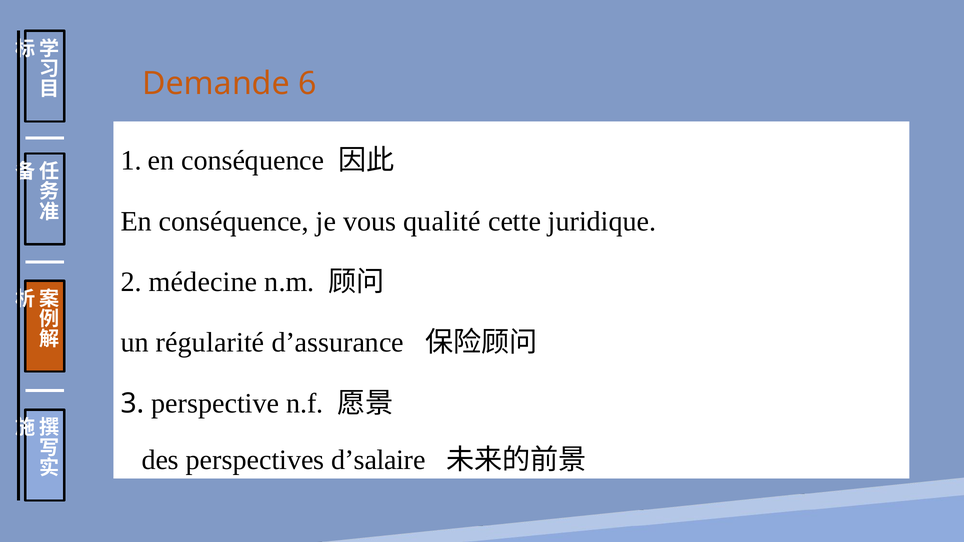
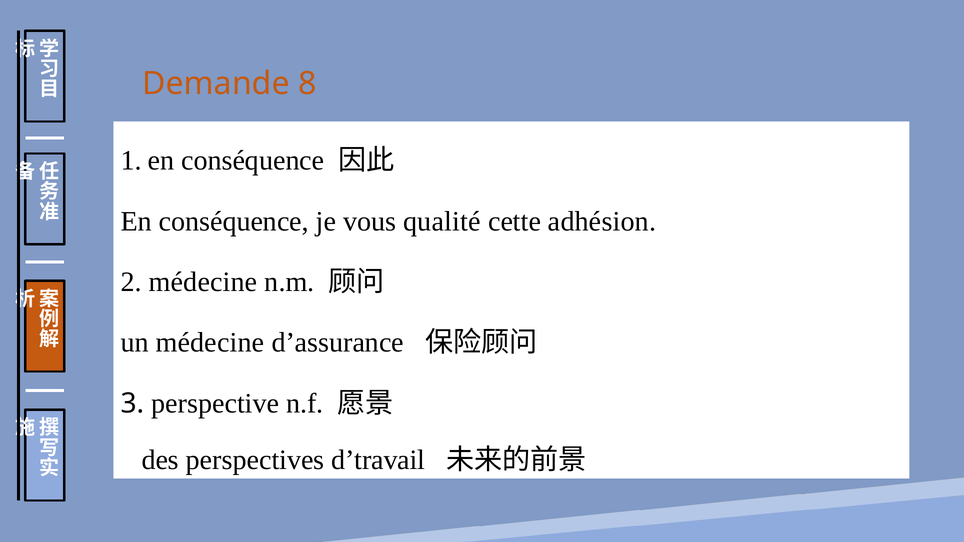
6: 6 -> 8 (307, 84)
juridique: juridique -> adhésion (602, 221)
un régularité: régularité -> médecine (210, 343)
d’salaire: d’salaire -> d’travail (378, 460)
